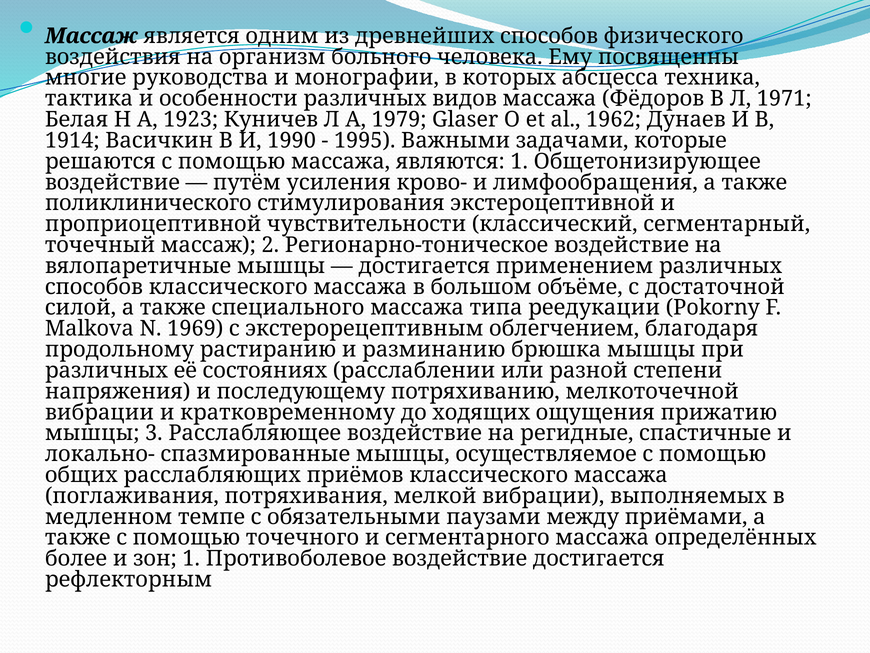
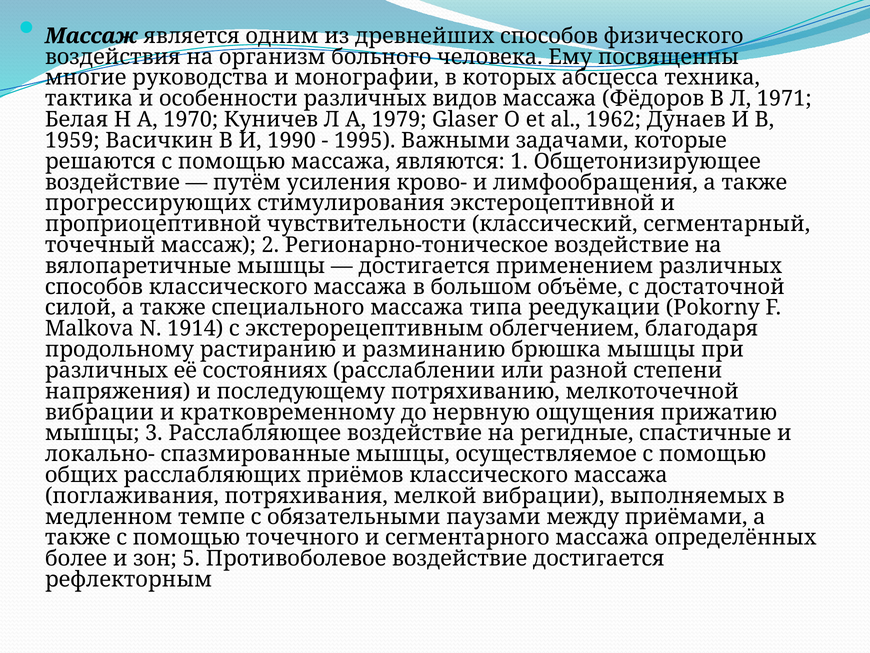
1923: 1923 -> 1970 (191, 120)
1914: 1914 -> 1959 (72, 140)
поликлинического: поликлинического -> прогрессирующих (148, 203)
1969: 1969 -> 1914 (195, 328)
ходящих: ходящих -> нервную (481, 412)
зон 1: 1 -> 5 (191, 558)
